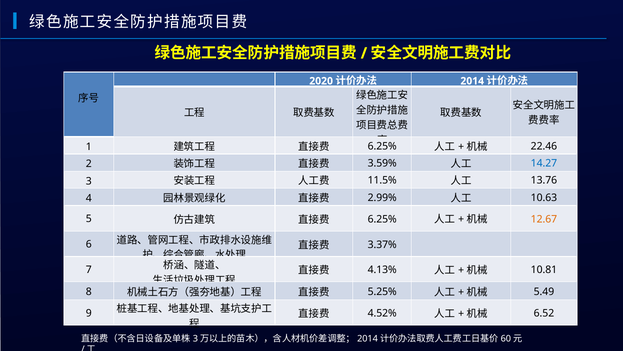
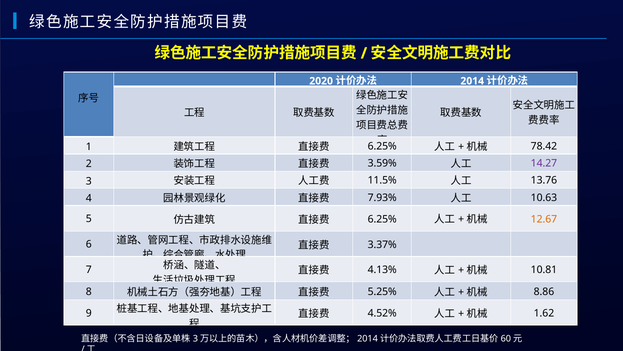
22.46: 22.46 -> 78.42 (544, 146)
14.27 colour: blue -> purple (544, 163)
2.99%: 2.99% -> 7.93% (382, 197)
5.49: 5.49 -> 8.86 (544, 291)
6.52: 6.52 -> 1.62 (544, 313)
